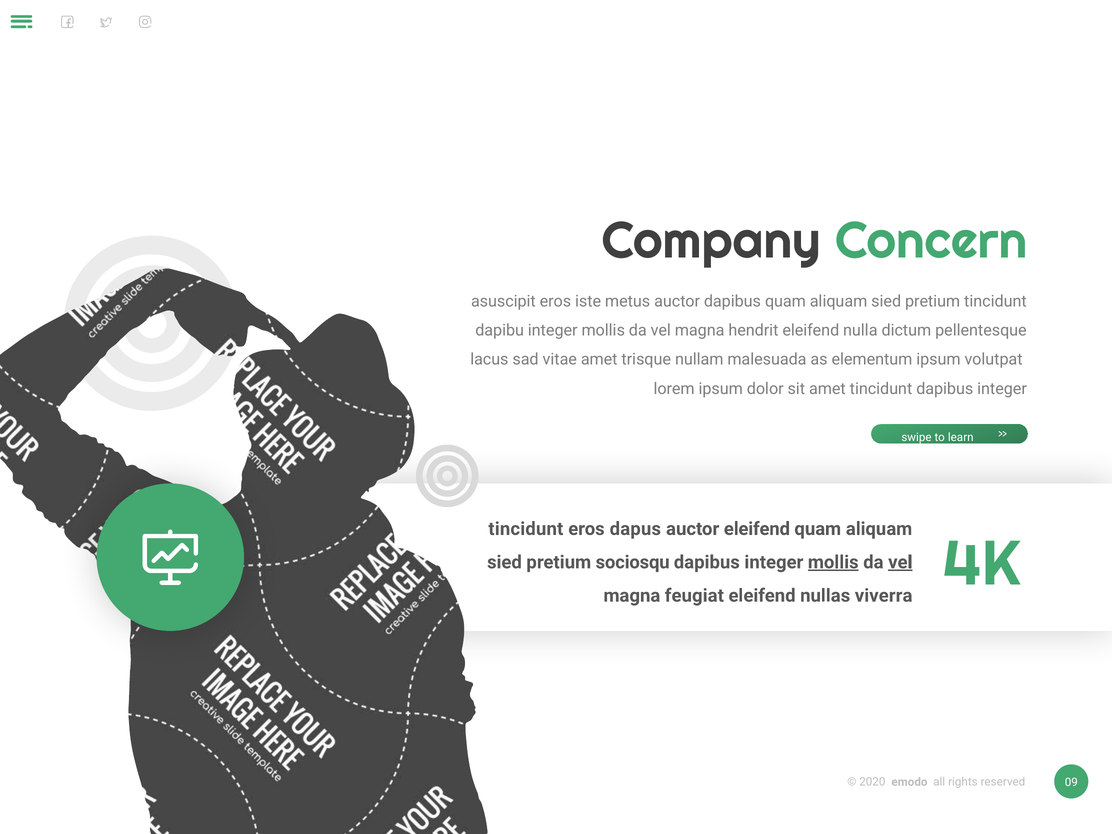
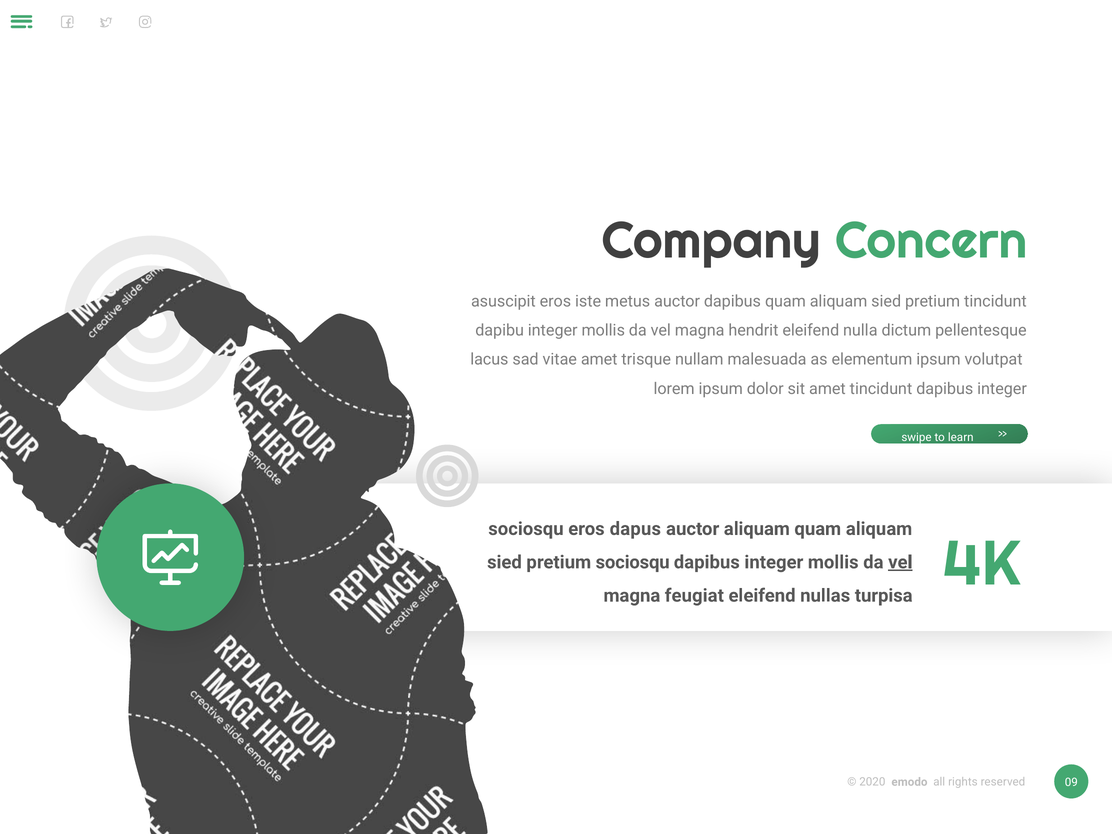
tincidunt: tincidunt -> sociosqu (526, 529)
auctor eleifend: eleifend -> aliquam (757, 529)
mollis underline: present -> none (833, 562)
viverra: viverra -> turpisa (884, 596)
